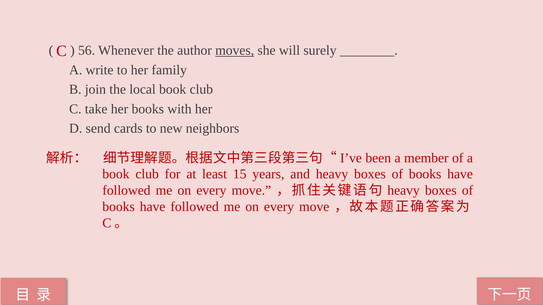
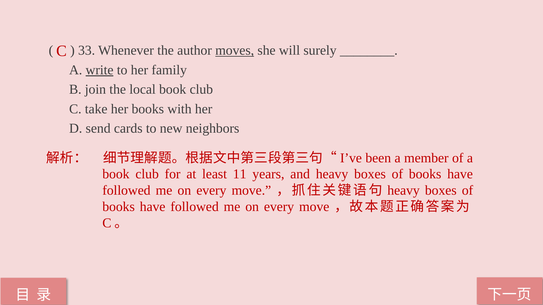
56: 56 -> 33 (87, 50)
write underline: none -> present (100, 70)
15: 15 -> 11 (240, 174)
